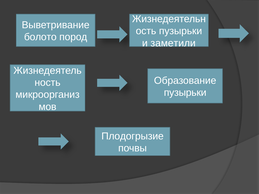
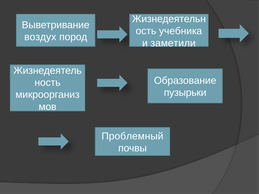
пузырьки: пузырьки -> учебника (181, 31)
болото: болото -> воздух (40, 37)
Плодогрызие: Плодогрызие -> Проблемный (132, 136)
